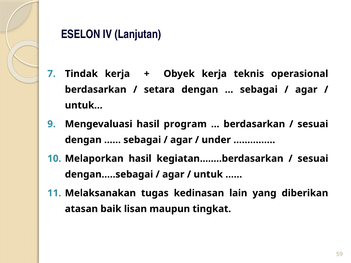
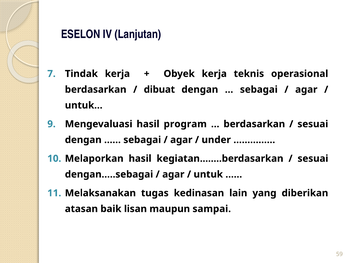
setara: setara -> dibuat (159, 90)
tingkat: tingkat -> sampai (212, 209)
